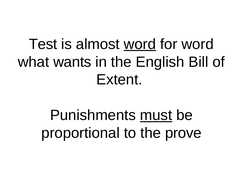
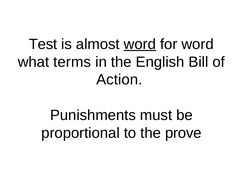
wants: wants -> terms (72, 62)
Extent: Extent -> Action (119, 80)
must underline: present -> none (156, 115)
